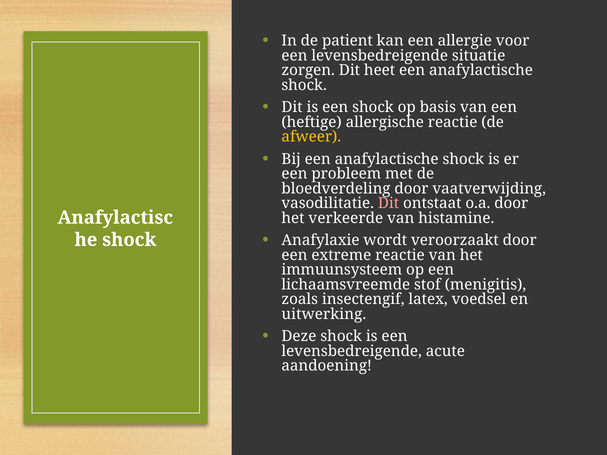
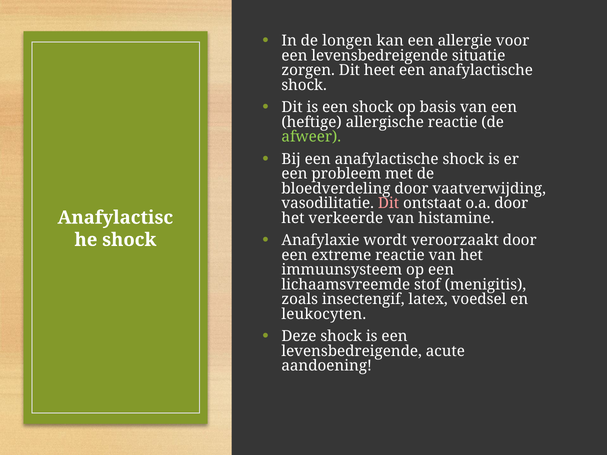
patient: patient -> longen (347, 41)
afweer colour: yellow -> light green (311, 137)
uitwerking: uitwerking -> leukocyten (324, 314)
